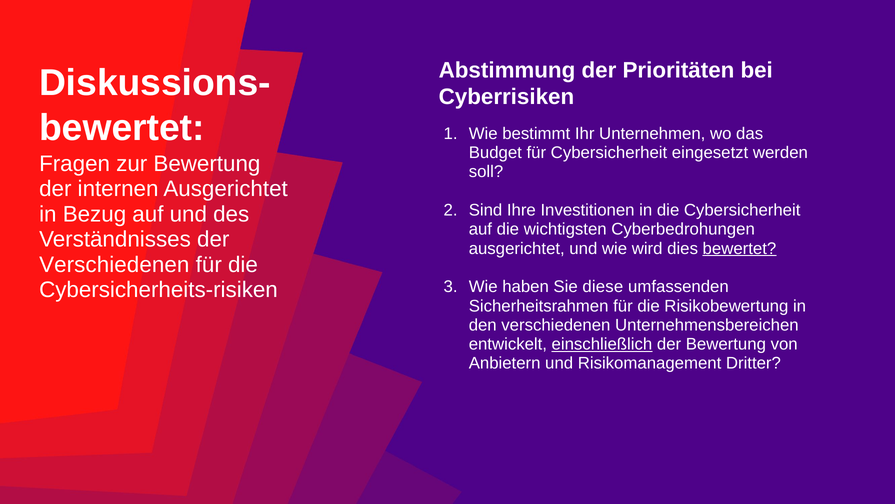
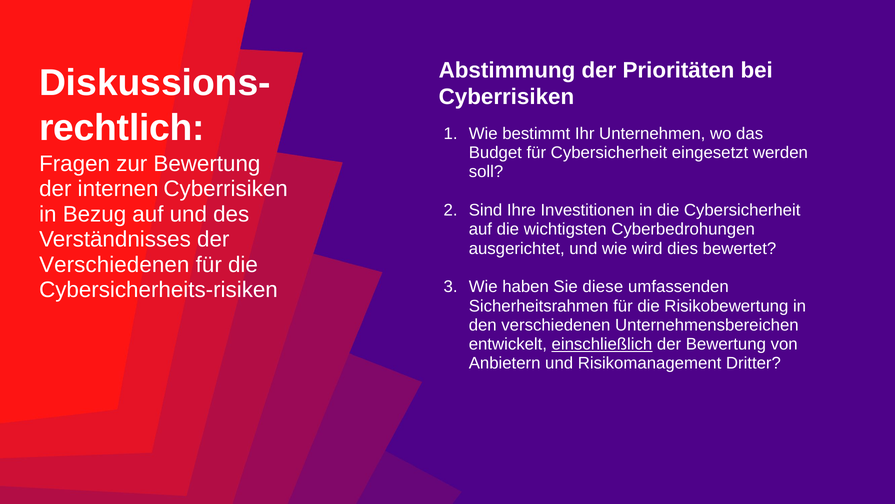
bewertet: bewertet -> rechtlich (122, 128)
internen Ausgerichtet: Ausgerichtet -> Cyberrisiken (226, 189)
bewertet underline: present -> none (739, 248)
